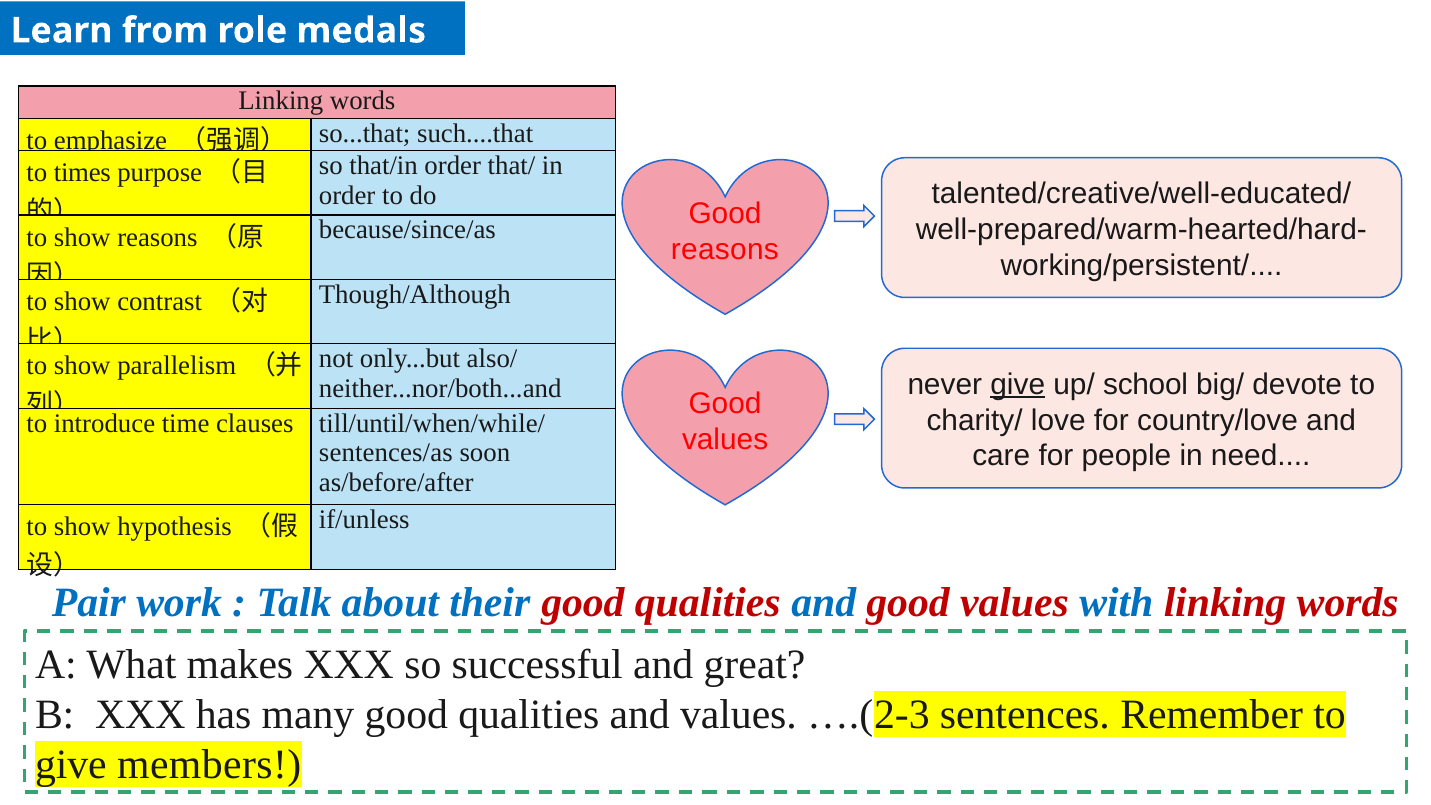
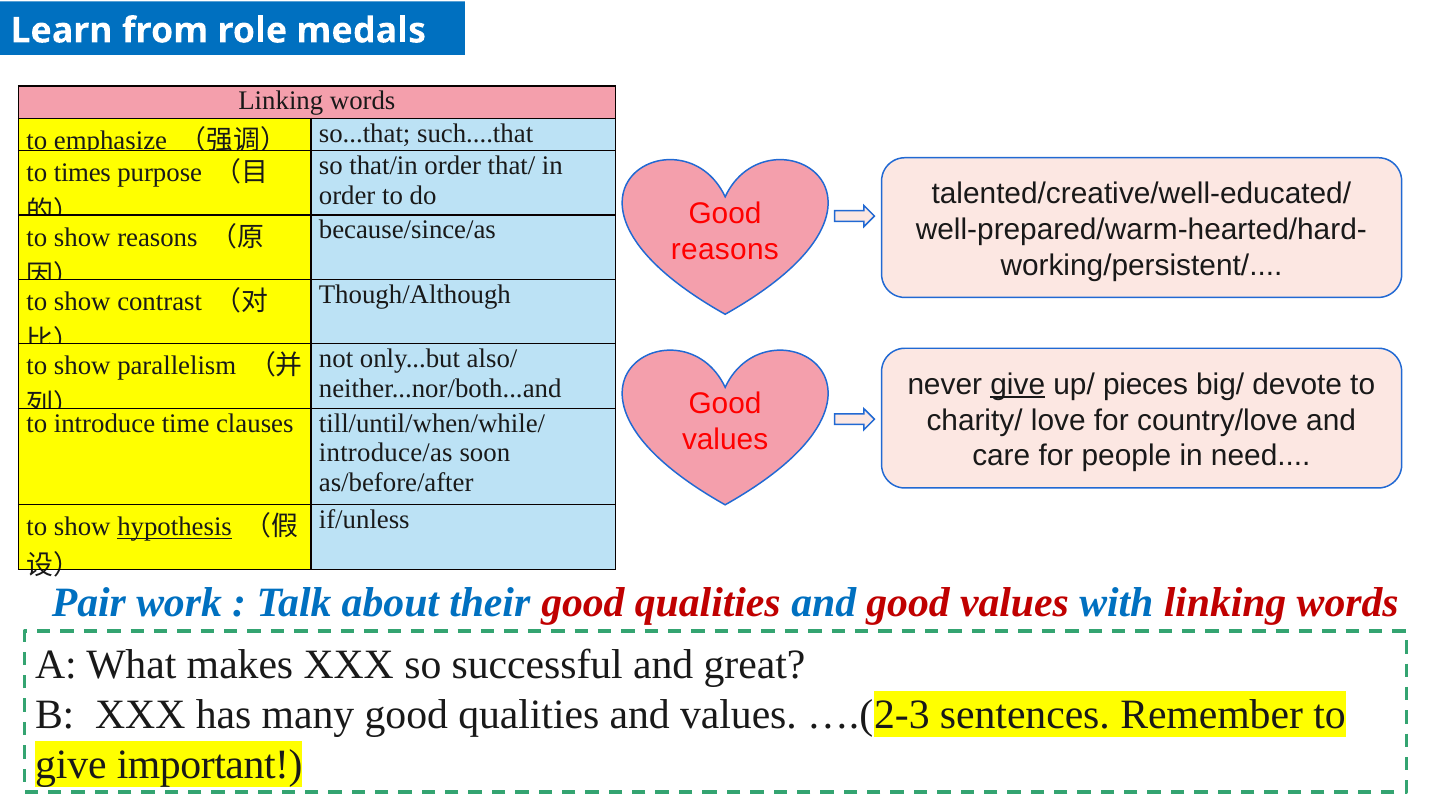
school: school -> pieces (1146, 384)
sentences/as: sentences/as -> introduce/as (386, 453)
hypothesis underline: none -> present (175, 527)
members: members -> important (210, 764)
